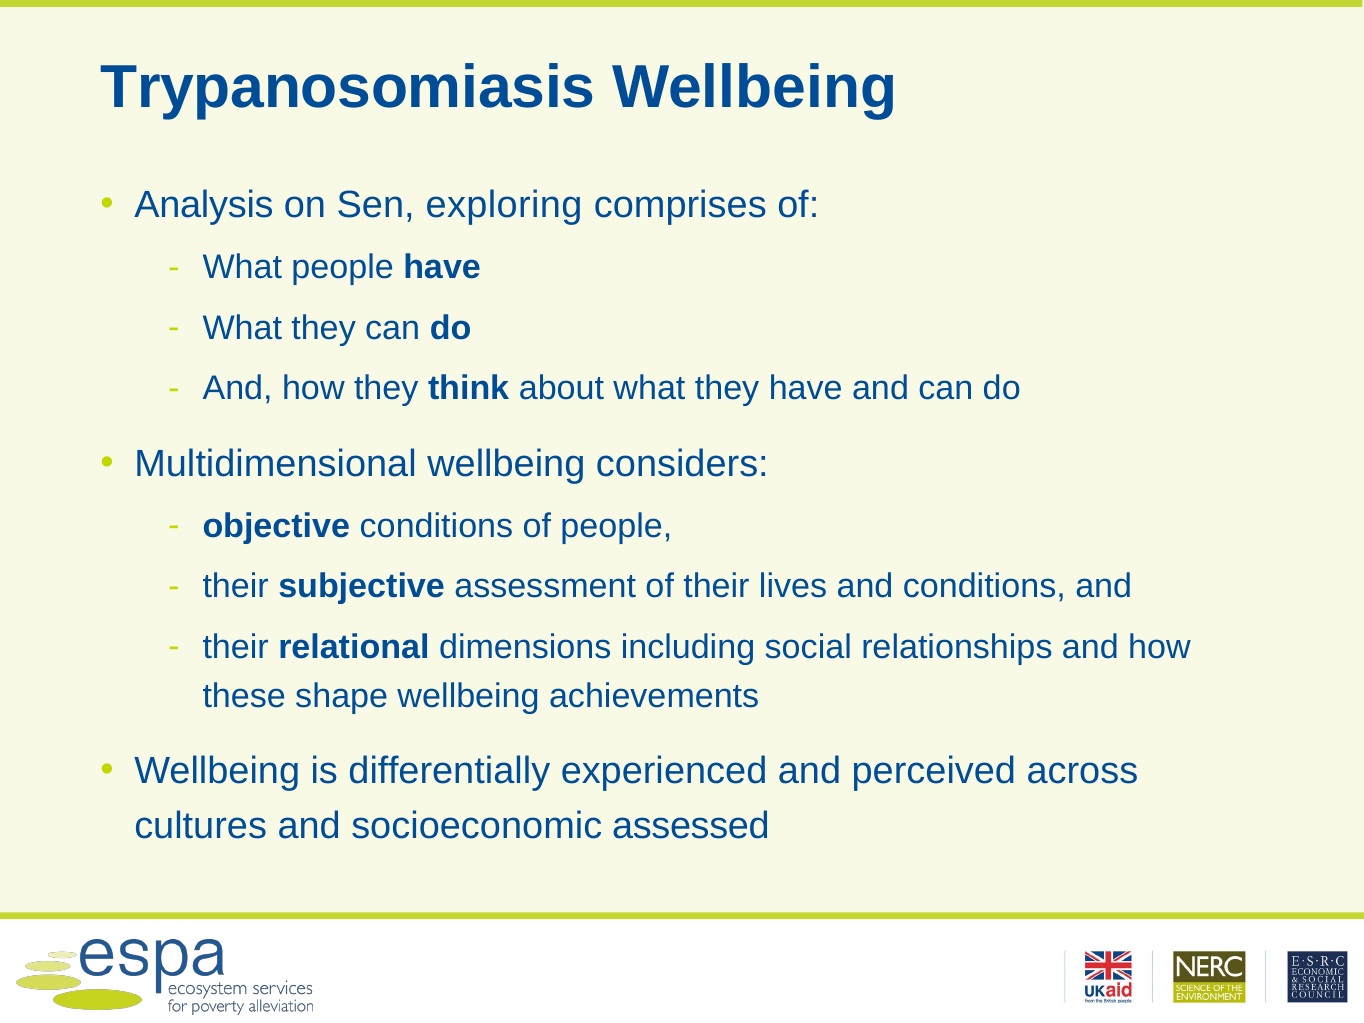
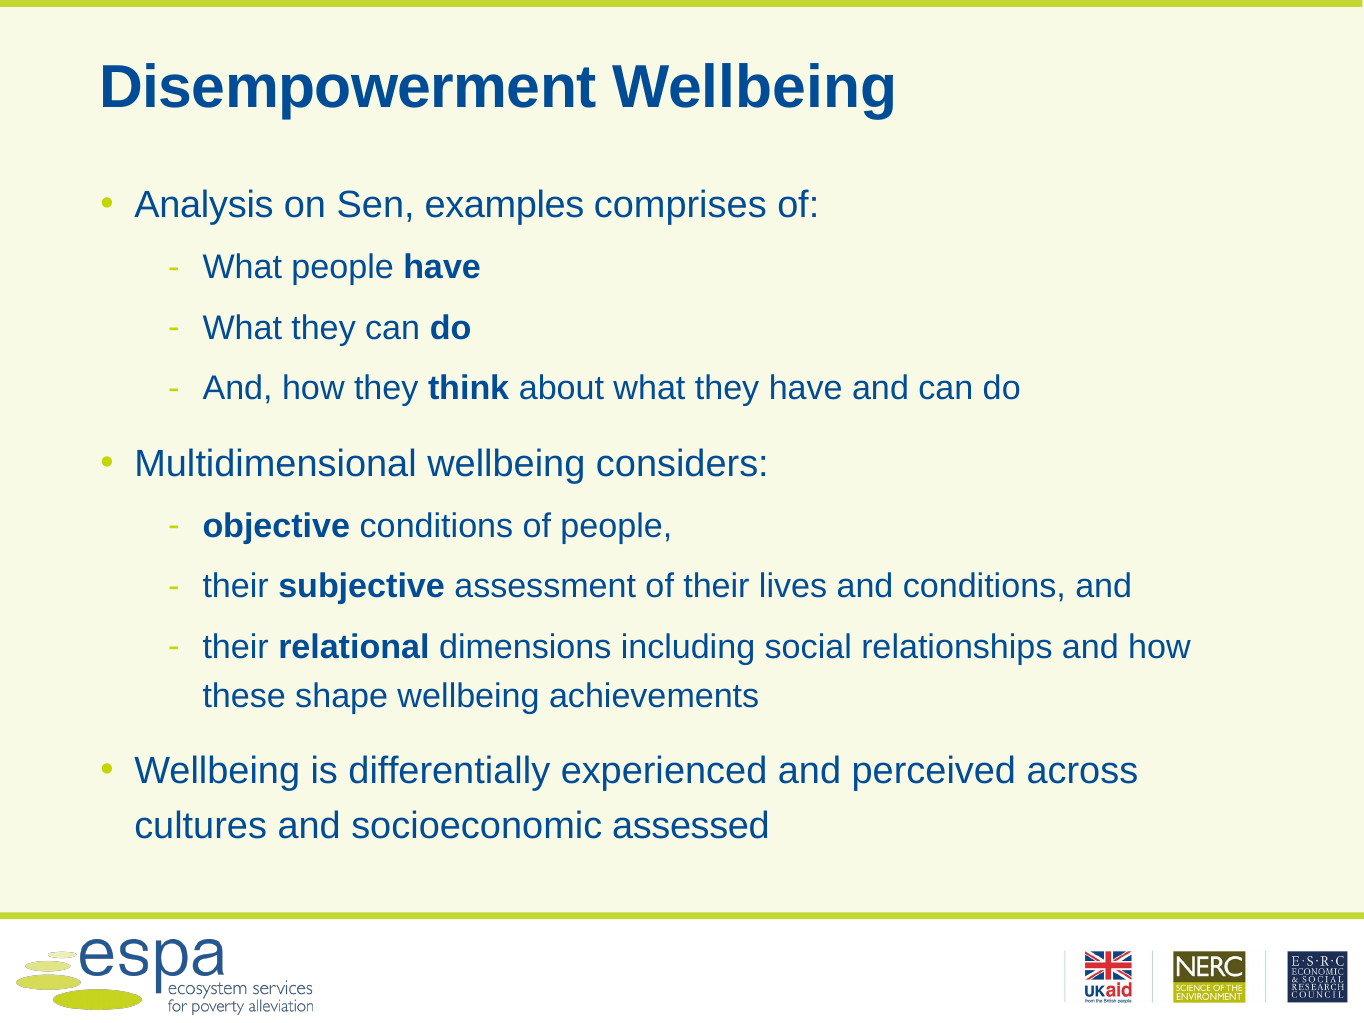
Trypanosomiasis: Trypanosomiasis -> Disempowerment (348, 88)
exploring: exploring -> examples (504, 205)
